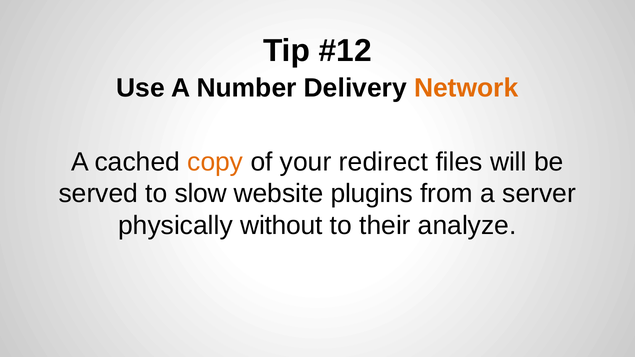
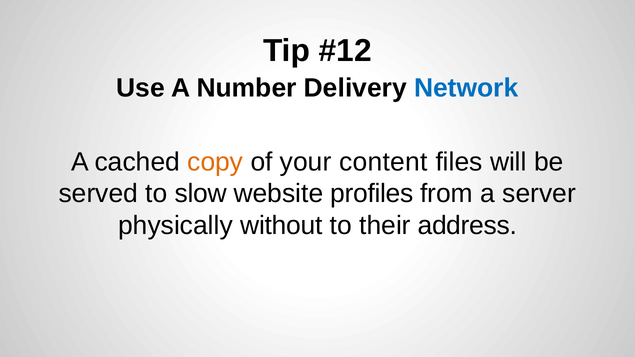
Network colour: orange -> blue (466, 88)
redirect: redirect -> content (383, 162)
plugins: plugins -> profiles (372, 194)
analyze: analyze -> address (467, 226)
